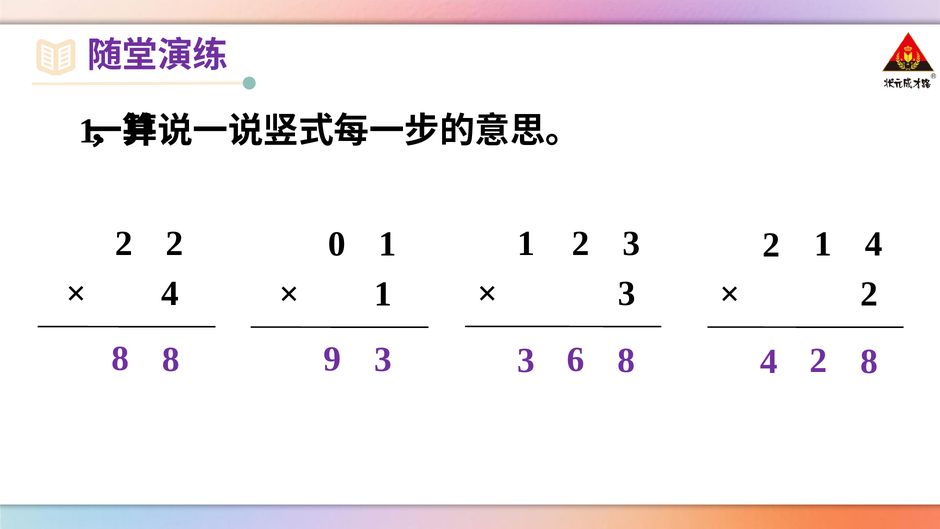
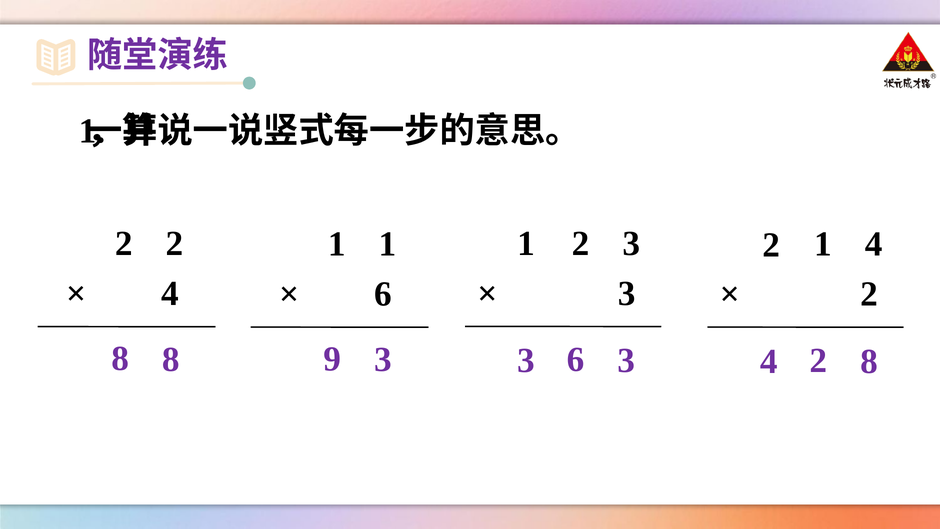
2 0: 0 -> 1 (337, 244)
1: 1 -> 6 (383, 294)
6 8: 8 -> 3 (626, 360)
